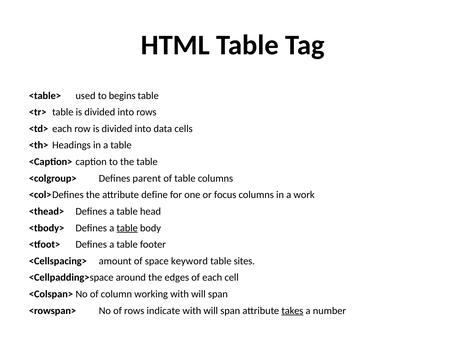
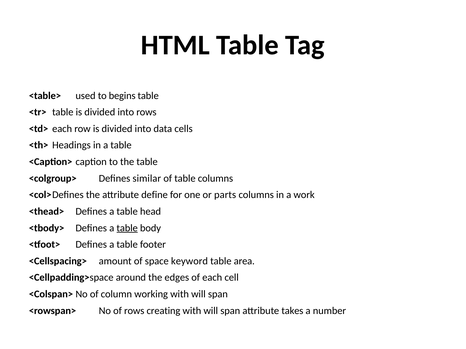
parent: parent -> similar (147, 179)
focus: focus -> parts (225, 195)
sites: sites -> area (244, 261)
indicate: indicate -> creating (163, 311)
takes underline: present -> none (292, 311)
